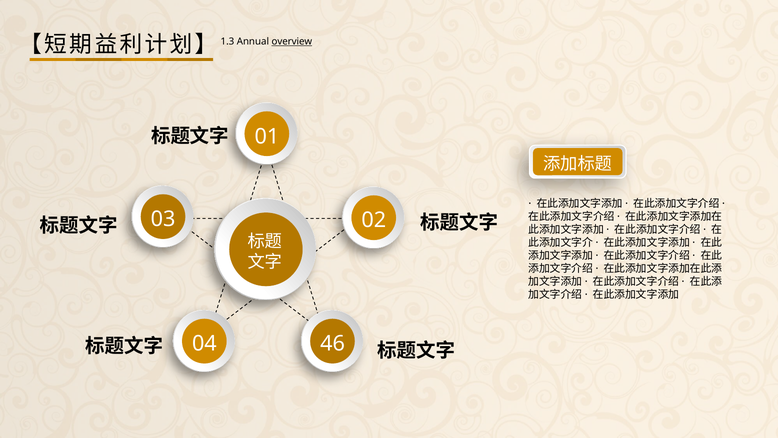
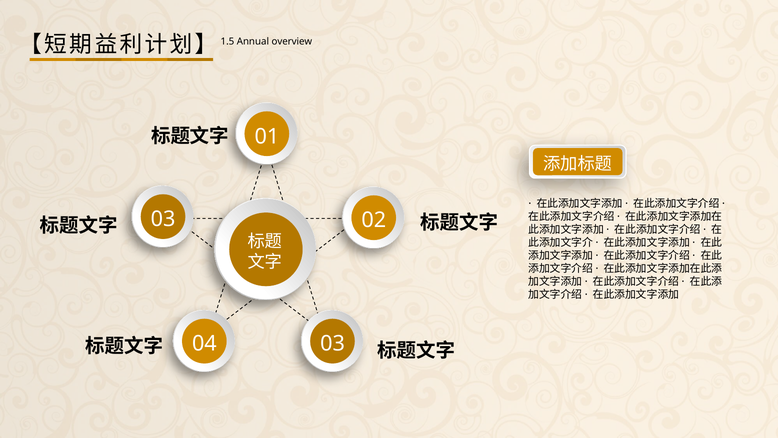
1.3: 1.3 -> 1.5 (227, 42)
overview underline: present -> none (292, 42)
04 46: 46 -> 03 (333, 343)
